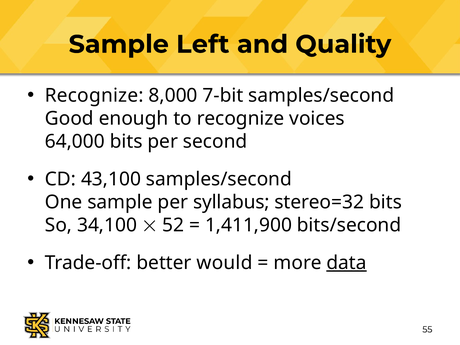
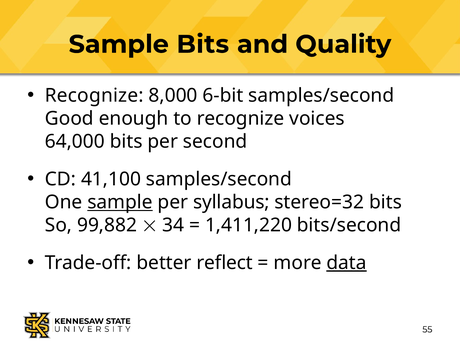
Sample Left: Left -> Bits (203, 44)
7-bit: 7-bit -> 6-bit (223, 96)
43,100: 43,100 -> 41,100 (111, 179)
sample underline: none -> present (120, 202)
34,100: 34,100 -> 99,882 (107, 225)
52: 52 -> 34 (173, 225)
1,411,900: 1,411,900 -> 1,411,220 (248, 225)
would: would -> reflect (225, 263)
